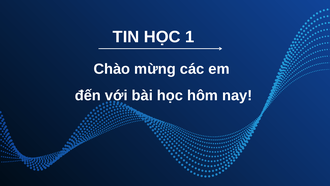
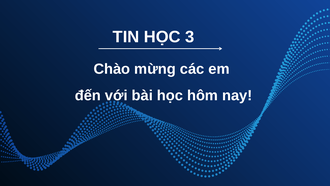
1: 1 -> 3 (190, 37)
